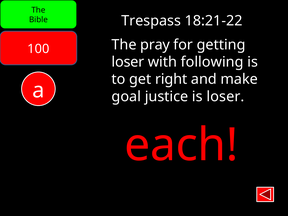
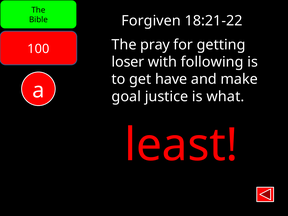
Trespass: Trespass -> Forgiven (151, 21)
right: right -> have (171, 79)
is loser: loser -> what (225, 96)
each: each -> least (181, 145)
